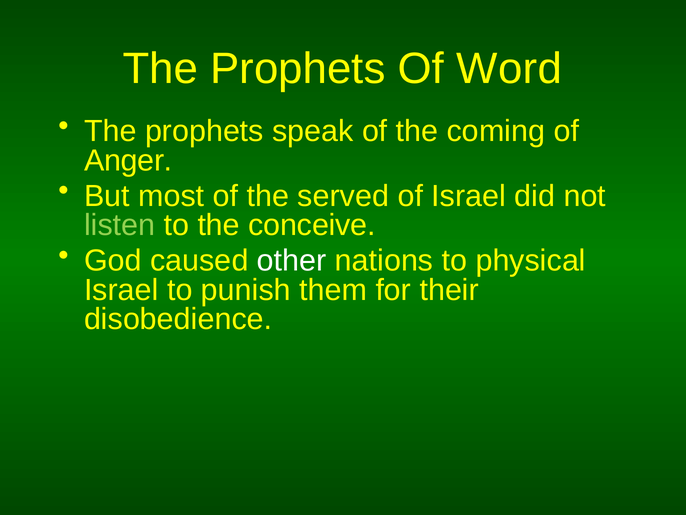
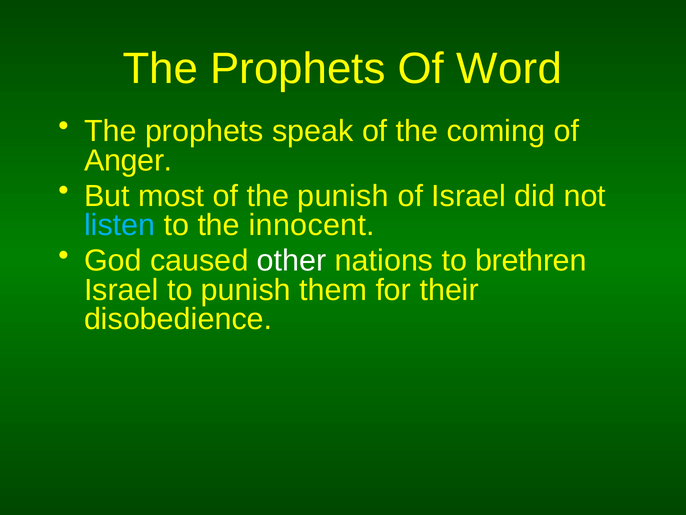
the served: served -> punish (343, 196)
listen colour: light green -> light blue (120, 225)
conceive: conceive -> innocent (312, 225)
physical: physical -> brethren (531, 260)
